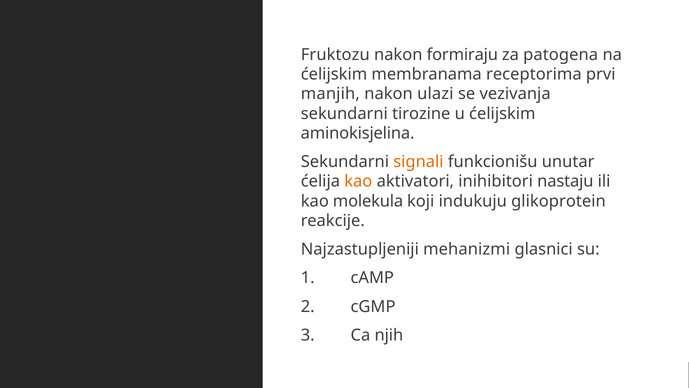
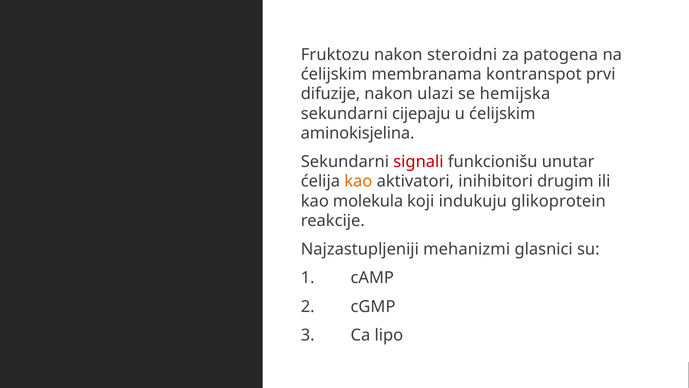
formiraju: formiraju -> steroidni (462, 55)
receptorima: receptorima -> kontranspot (534, 74)
manjih: manjih -> difuzije (331, 94)
vezivanja: vezivanja -> hemijska (515, 94)
tirozine: tirozine -> cijepaju (421, 114)
signali colour: orange -> red (418, 162)
nastaju: nastaju -> drugim (565, 181)
njih: njih -> lipo (389, 335)
